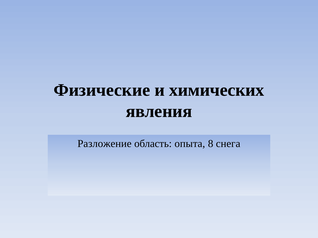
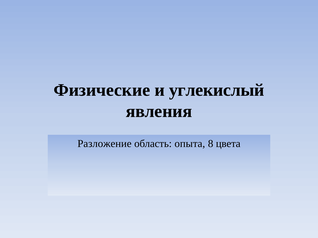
химических: химических -> углекислый (217, 90)
снега: снега -> цвета (228, 144)
